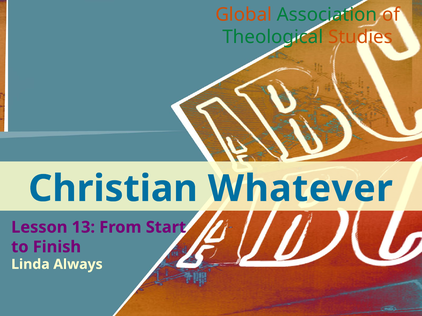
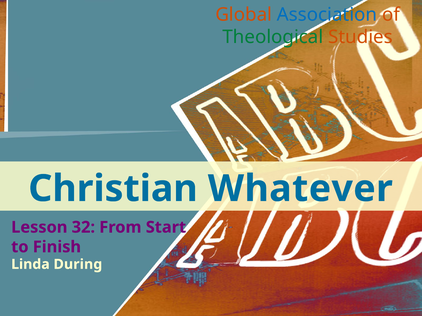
Association colour: green -> blue (327, 15)
13: 13 -> 32 (83, 228)
Always: Always -> During (78, 265)
